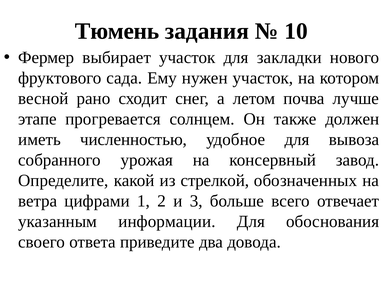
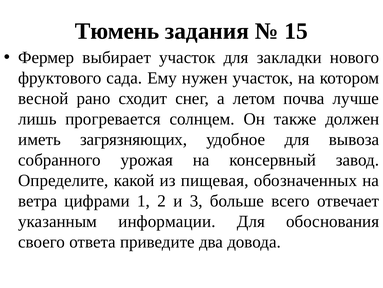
10: 10 -> 15 (296, 31)
этапе: этапе -> лишь (37, 119)
численностью: численностью -> загрязняющих (134, 139)
стрелкой: стрелкой -> пищевая (215, 180)
